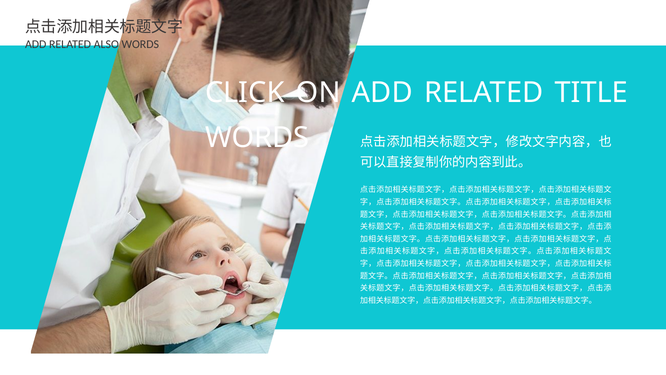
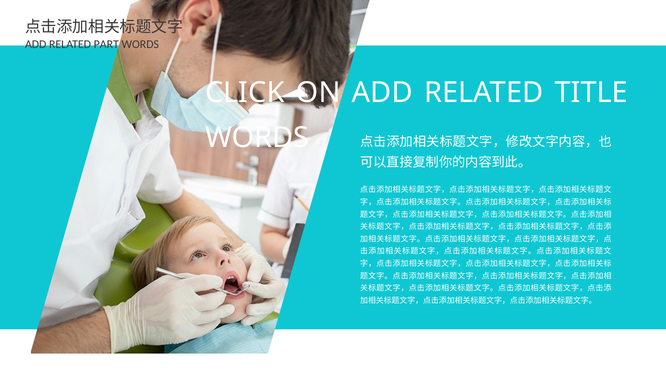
ALSO: ALSO -> PART (106, 44)
